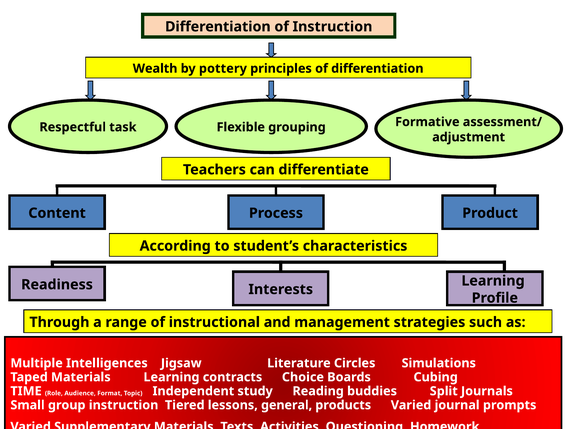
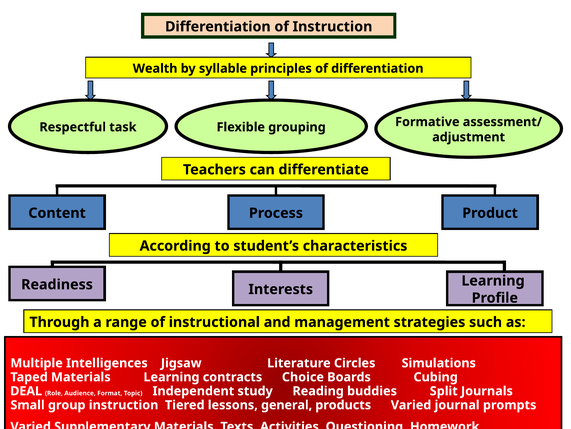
pottery: pottery -> syllable (223, 68)
TIME: TIME -> DEAL (26, 390)
